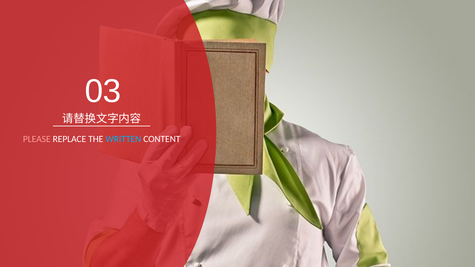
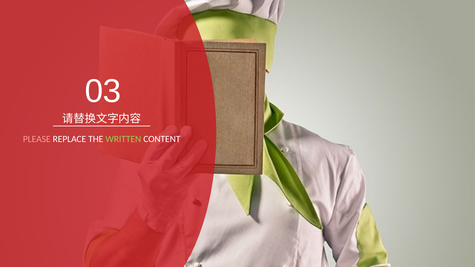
WRITTEN colour: light blue -> light green (123, 139)
